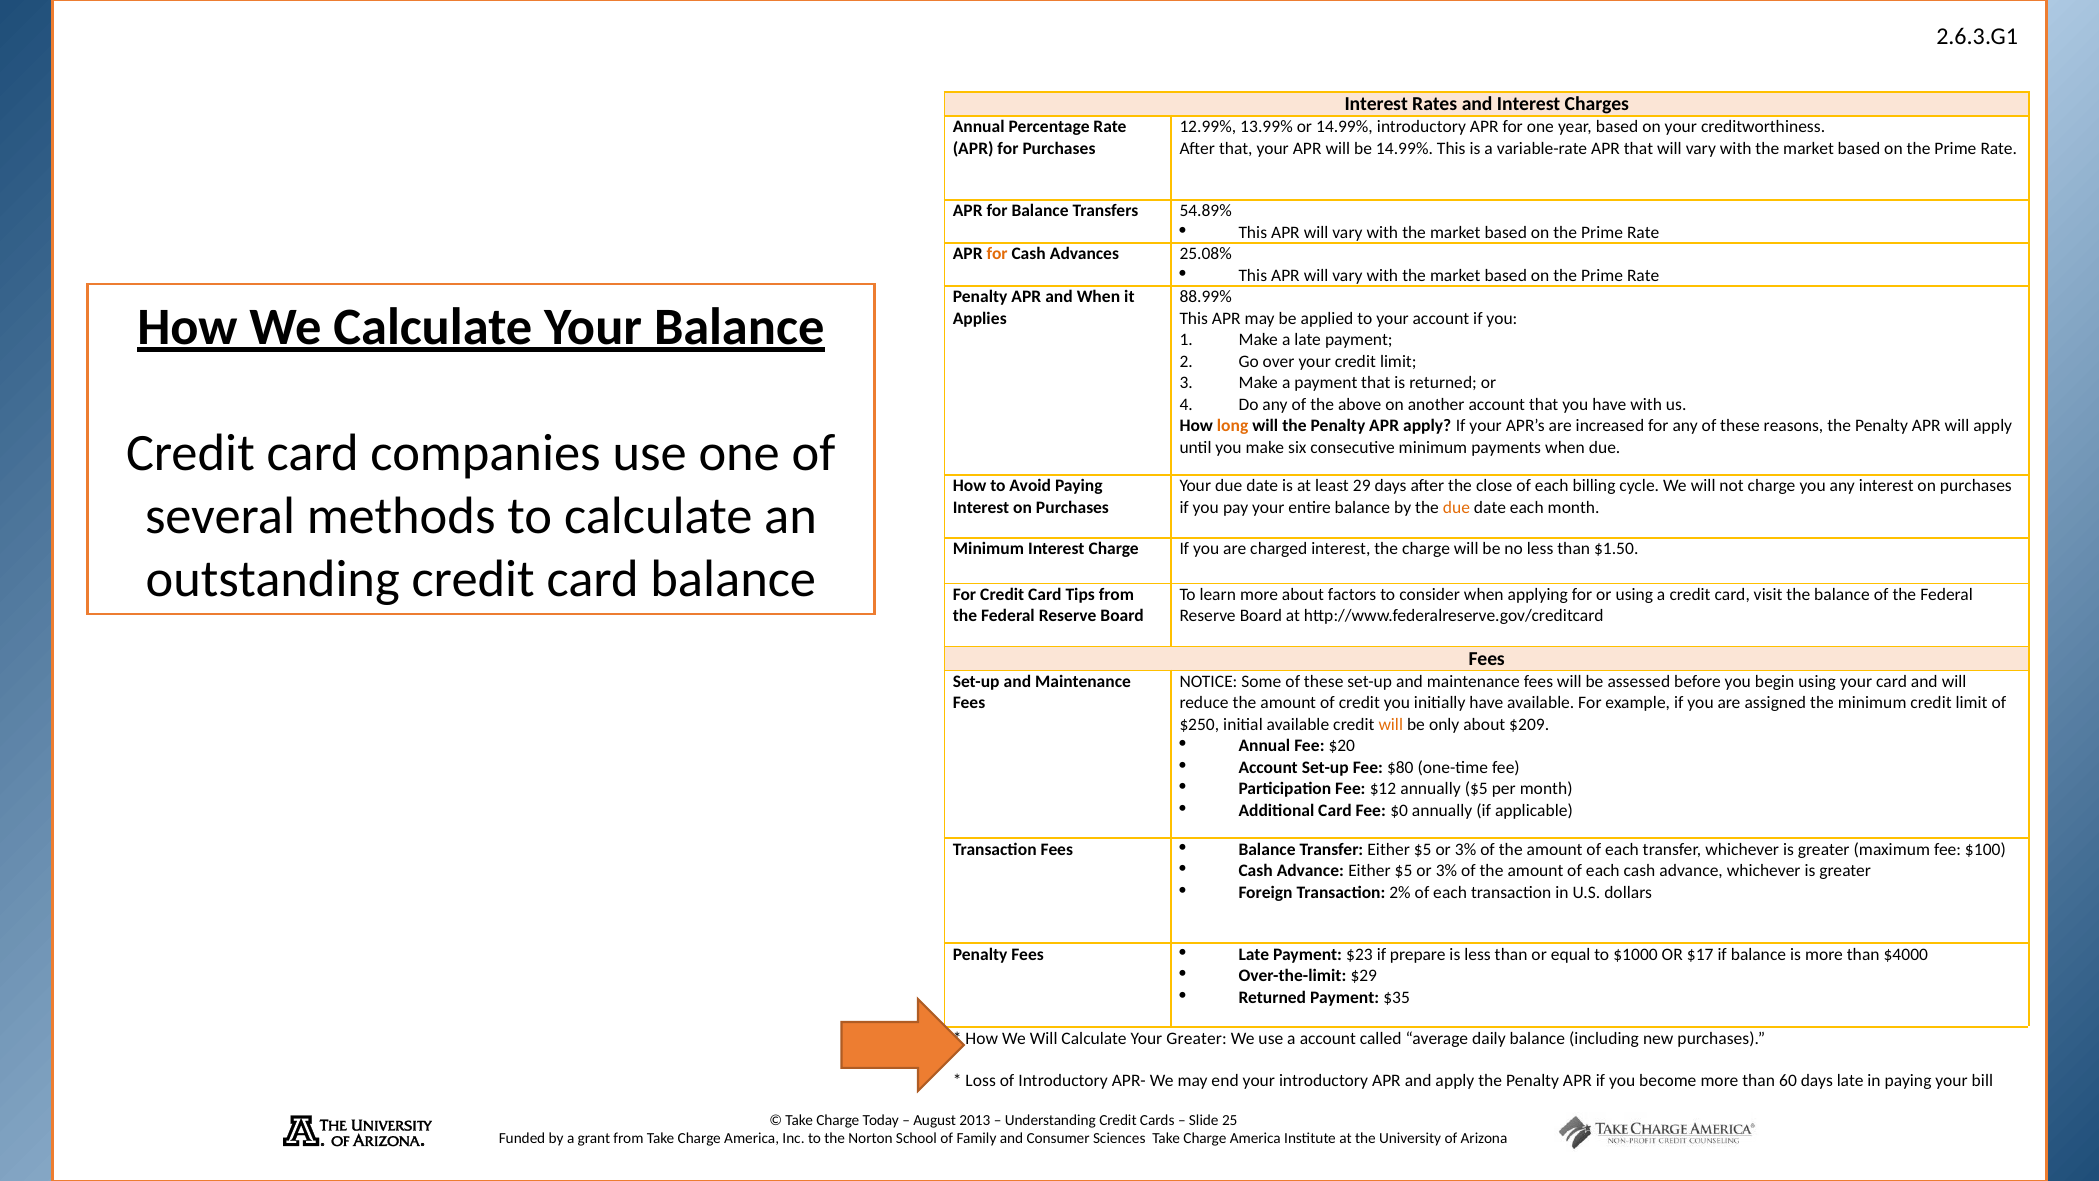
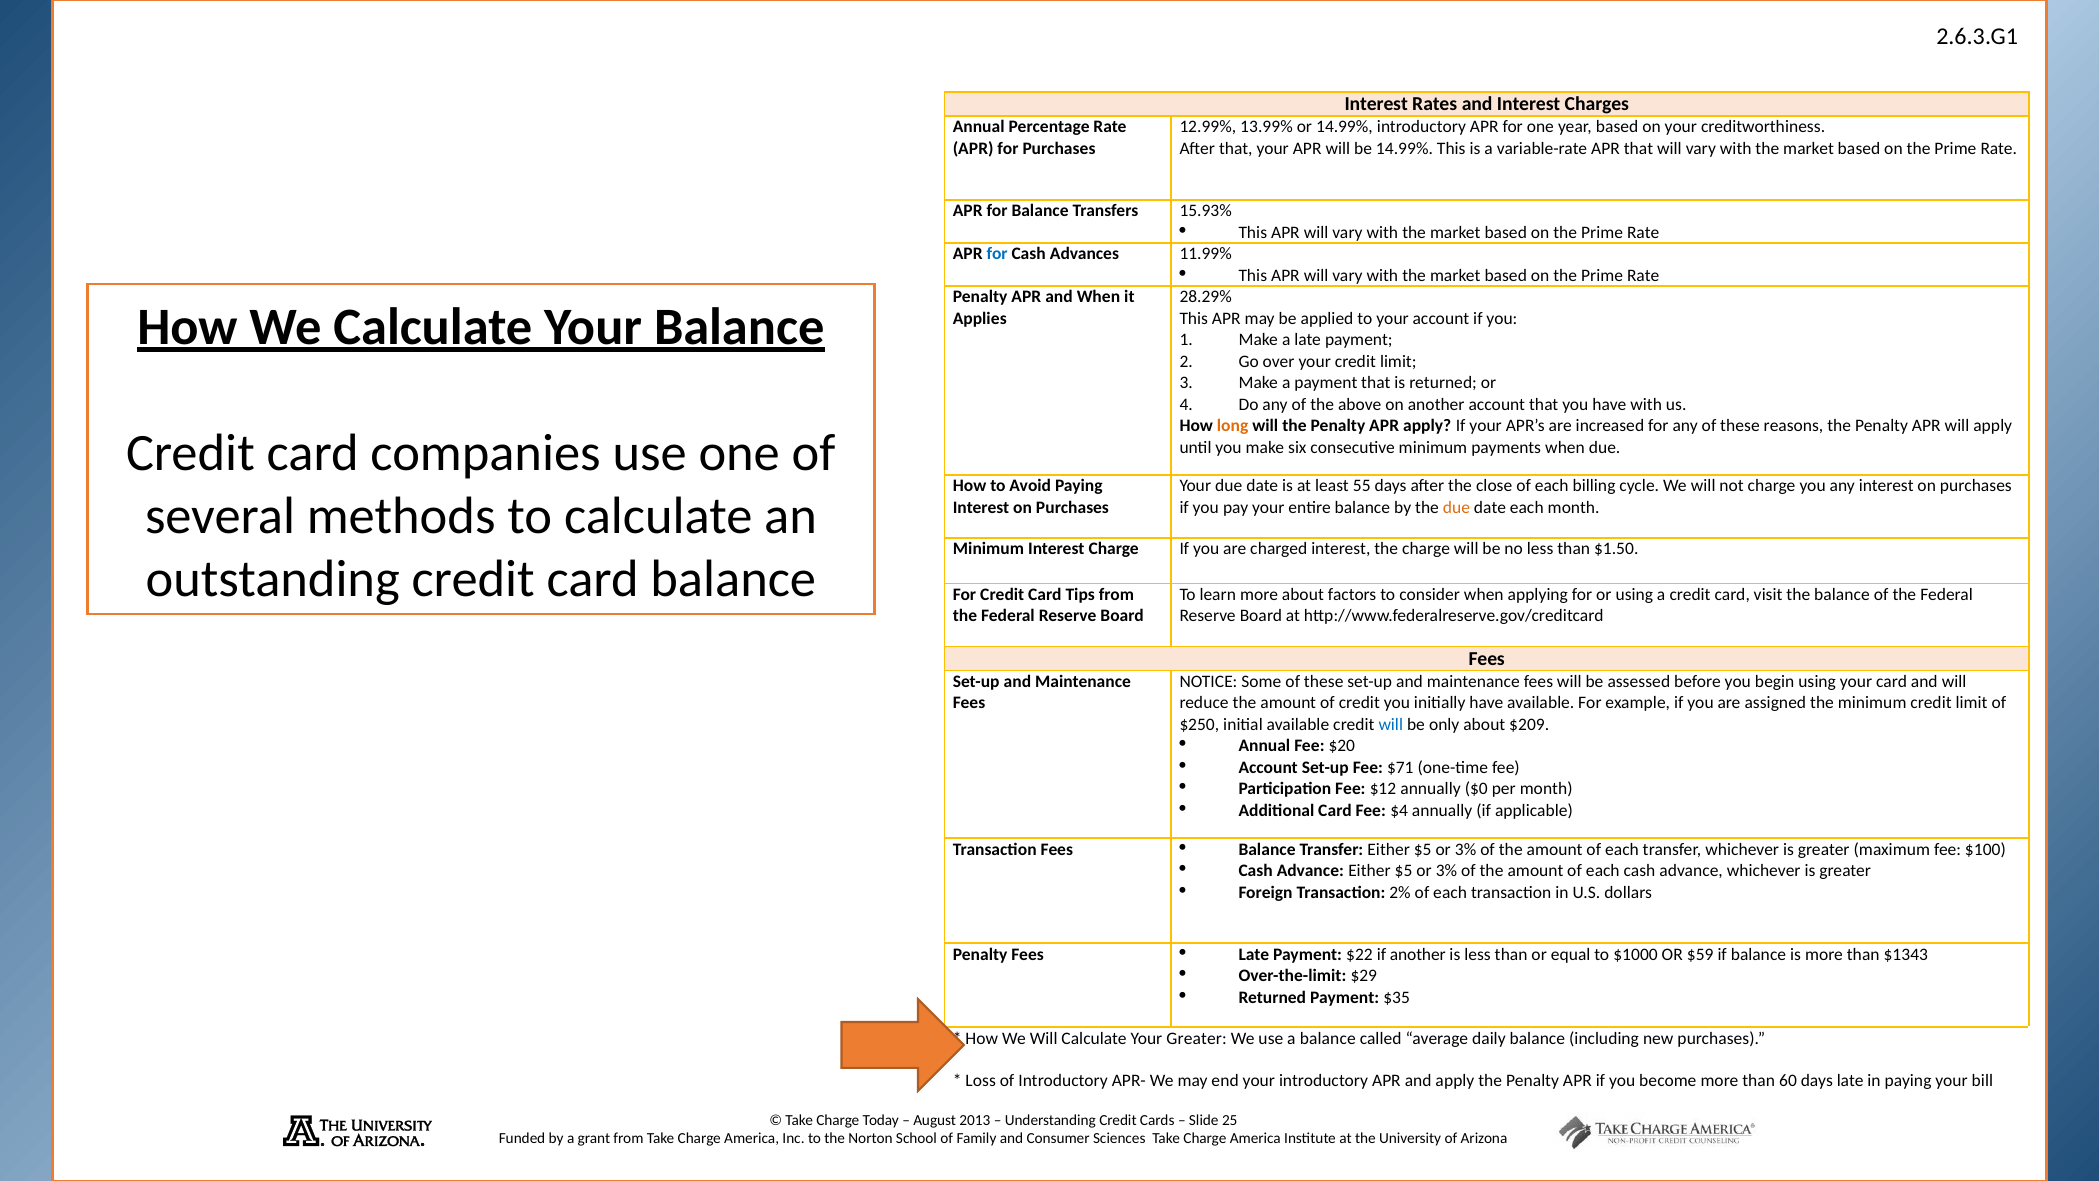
54.89%: 54.89% -> 15.93% (1206, 211)
for colour: orange -> blue (997, 254)
25.08%: 25.08% -> 11.99% (1206, 254)
88.99%: 88.99% -> 28.29% (1206, 297)
29: 29 -> 55 (1362, 486)
will colour: orange -> blue (1391, 725)
$80: $80 -> $71 (1400, 768)
annually $5: $5 -> $0 (1476, 789)
$0: $0 -> $4 (1399, 811)
$23: $23 -> $22 (1359, 954)
if prepare: prepare -> another (1418, 954)
$17: $17 -> $59 (1700, 954)
$4000: $4000 -> $1343 (1906, 954)
a account: account -> balance (1328, 1038)
